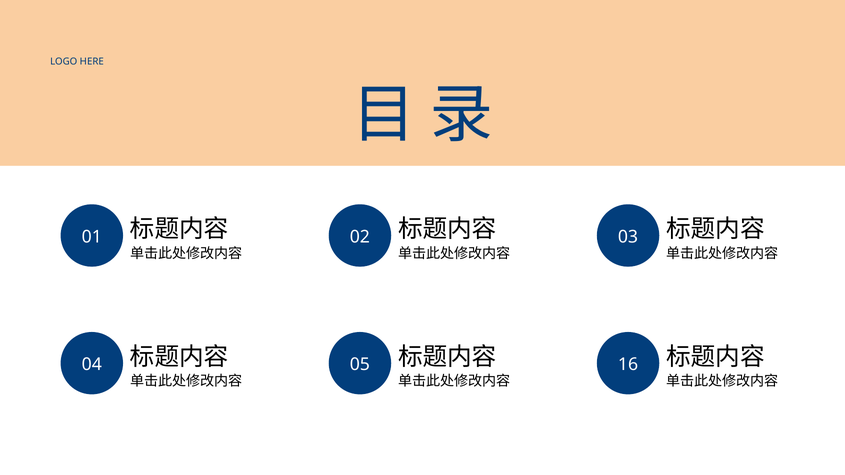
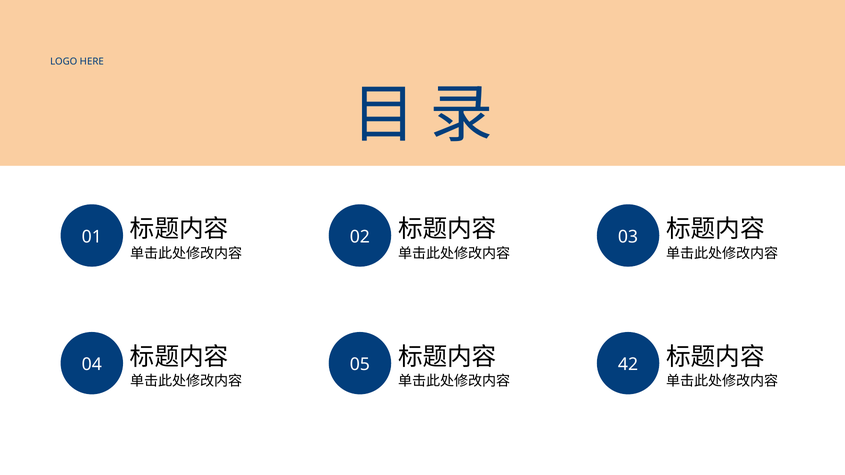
16: 16 -> 42 (628, 365)
